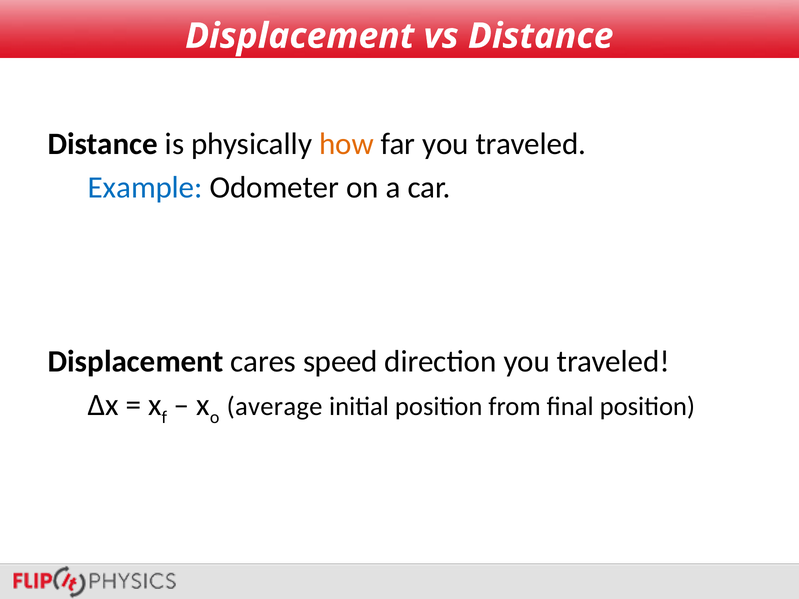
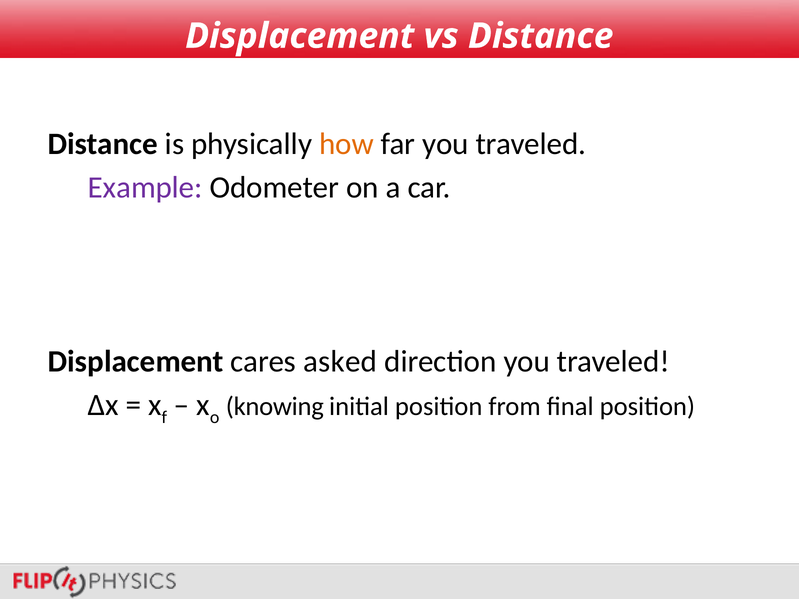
Example colour: blue -> purple (145, 188)
speed: speed -> asked (340, 362)
average: average -> knowing (275, 407)
